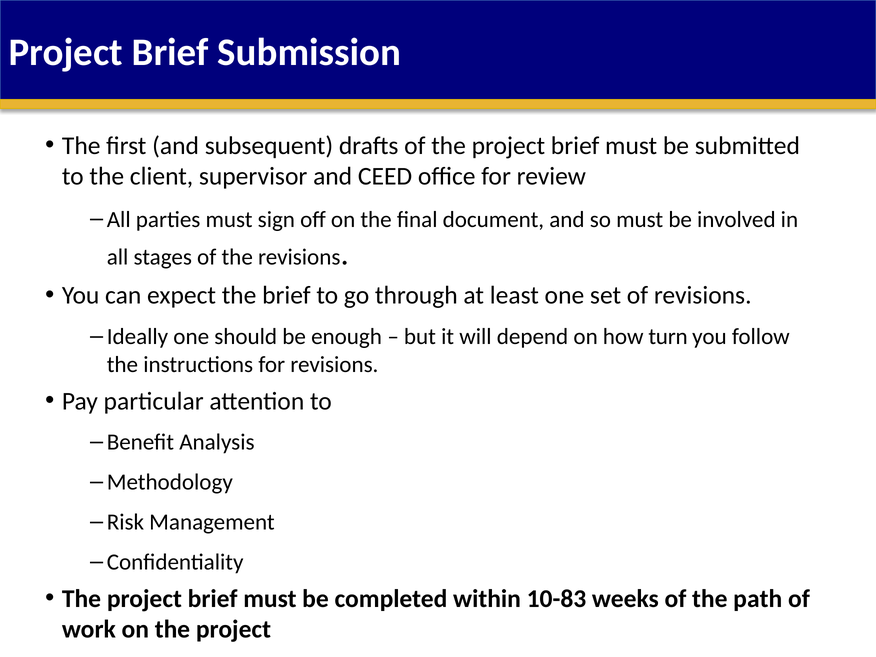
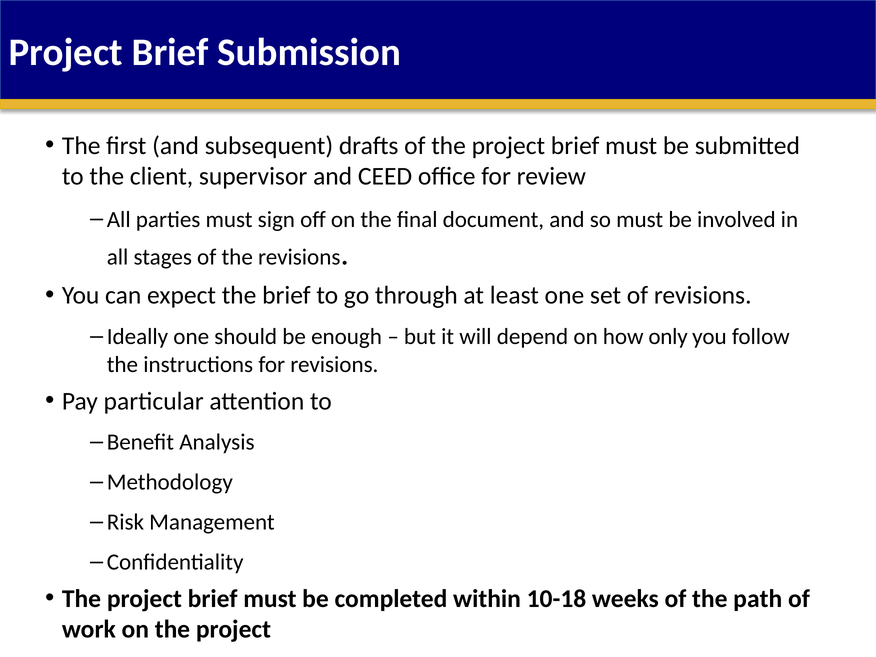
turn: turn -> only (668, 337)
10-83: 10-83 -> 10-18 (556, 599)
